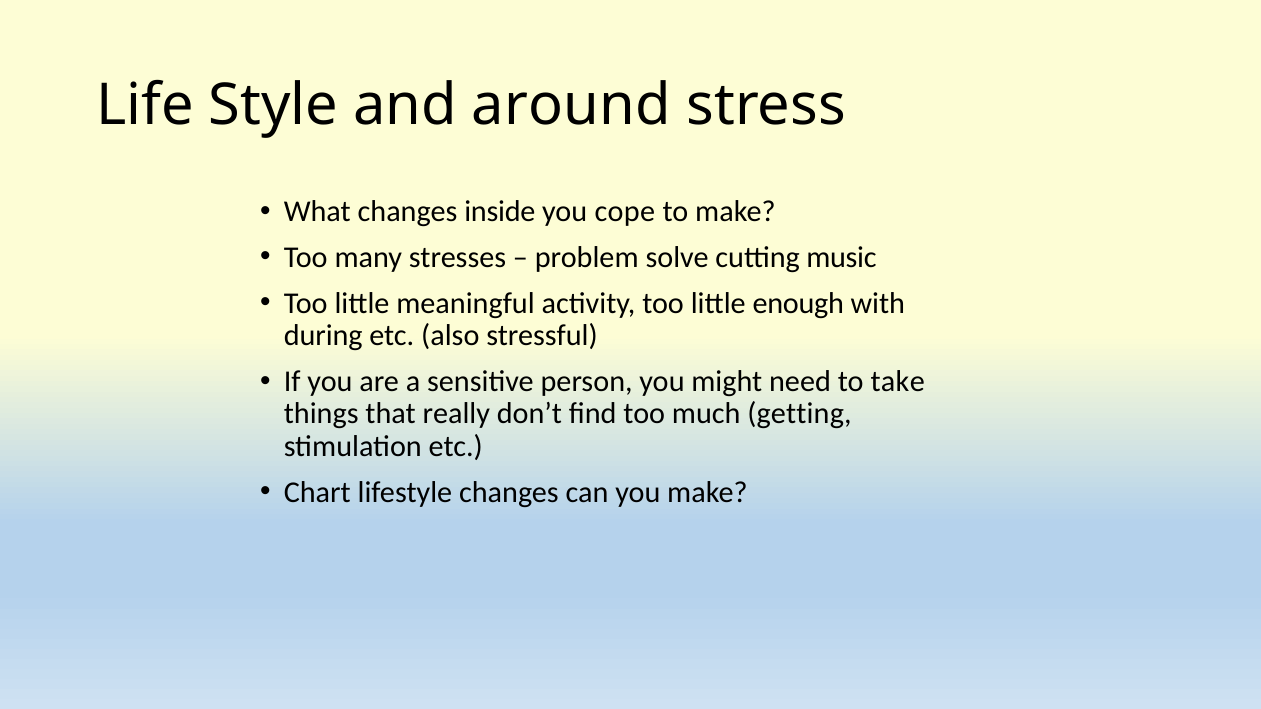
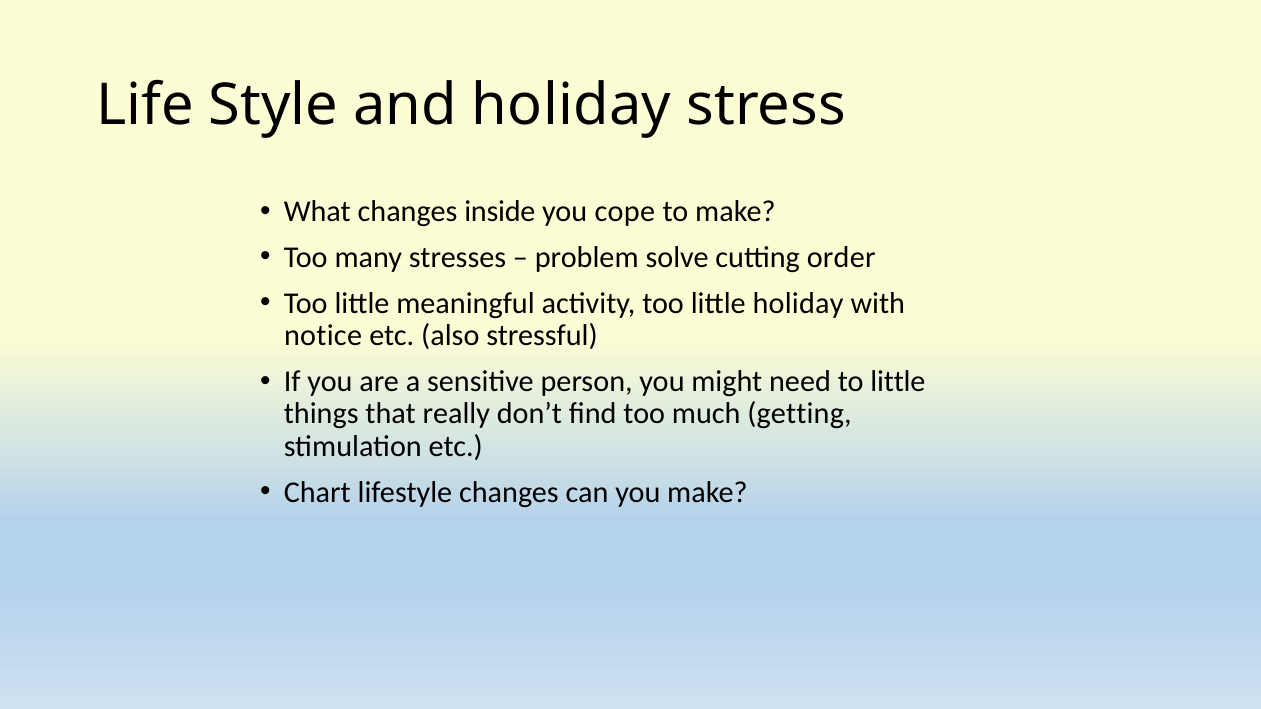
and around: around -> holiday (572, 106)
music: music -> order (841, 257)
little enough: enough -> holiday (798, 303)
during: during -> notice (323, 336)
to take: take -> little (898, 382)
